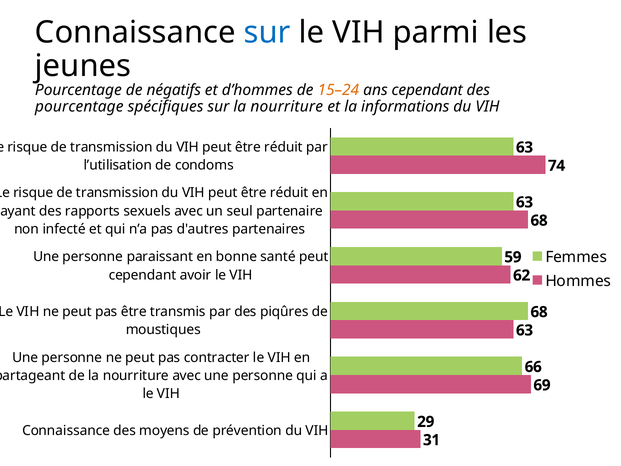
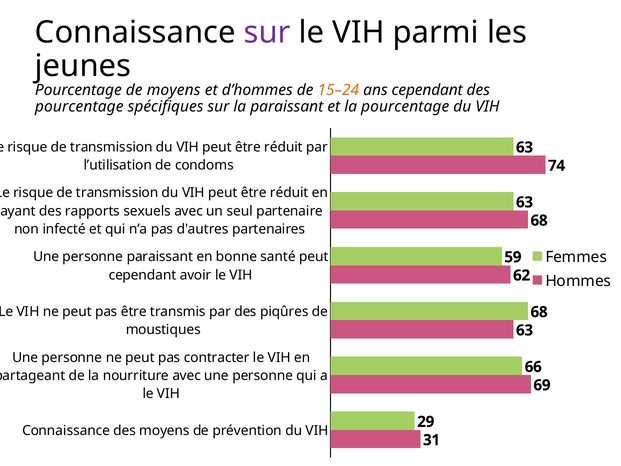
sur colour: blue -> purple (267, 32)
de négatifs: négatifs -> moyens (174, 90)
sur la nourriture: nourriture -> paraissant (287, 107)
la informations: informations -> pourcentage (405, 107)
